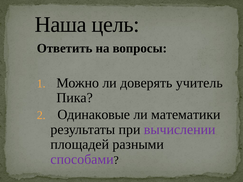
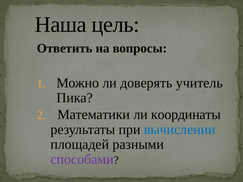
Одинаковые: Одинаковые -> Математики (94, 115)
математики: математики -> координаты (186, 115)
вычислении colour: purple -> blue (180, 130)
